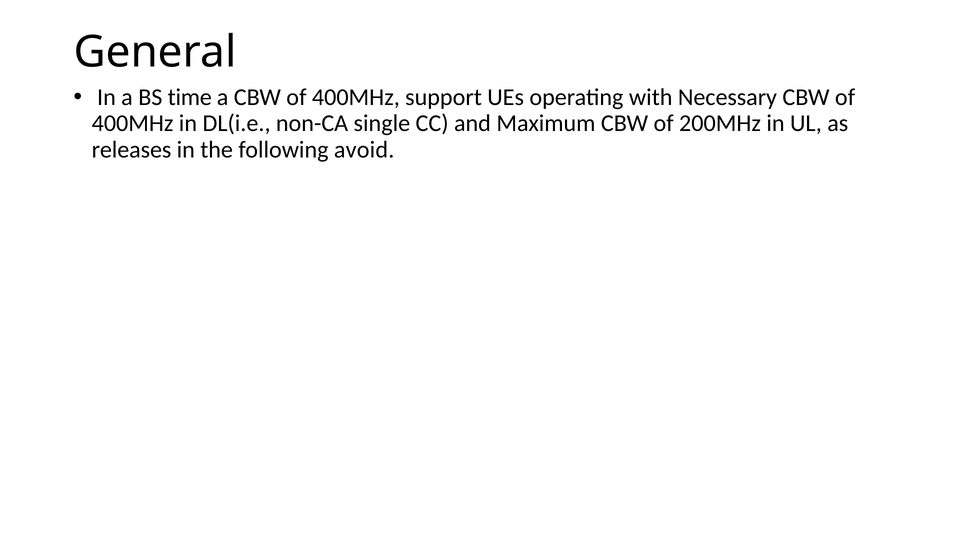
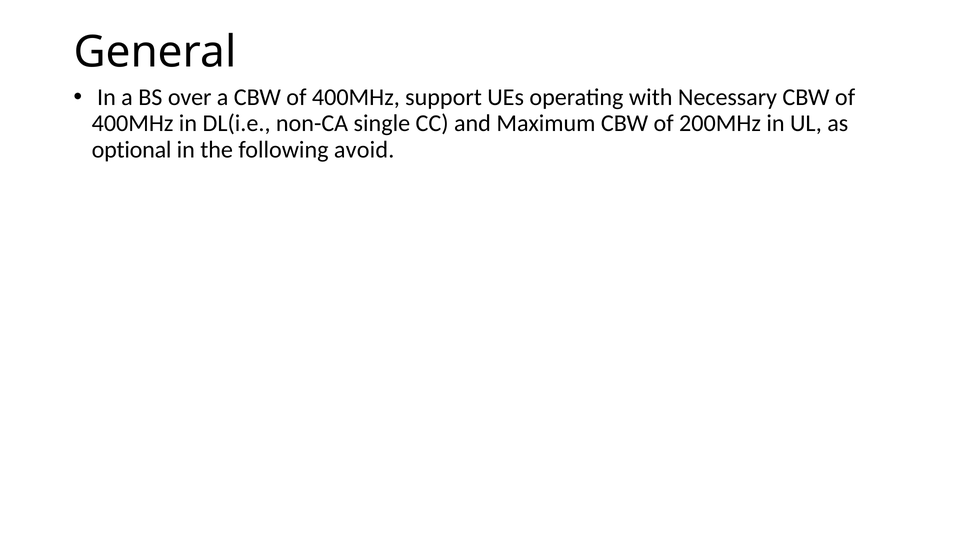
time: time -> over (190, 97)
releases: releases -> optional (132, 149)
